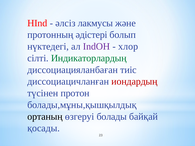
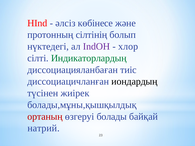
лакмусы: лакмусы -> көбінесе (95, 23)
әдістері: әдістері -> сілтінің (91, 35)
иондардың colour: red -> black (134, 82)
протон: протон -> жиірек (75, 93)
ортаның colour: black -> red (45, 117)
қосады: қосады -> натрий (44, 128)
